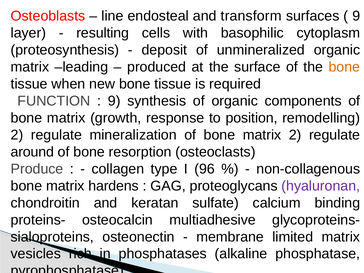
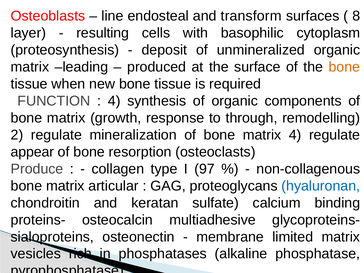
9: 9 -> 8 (356, 16)
9: 9 -> 4 (114, 101)
position: position -> through (252, 118)
matrix 2: 2 -> 4 (295, 135)
around: around -> appear (32, 152)
96: 96 -> 97 (205, 169)
hardens: hardens -> articular (114, 186)
hyaluronan colour: purple -> blue (321, 186)
